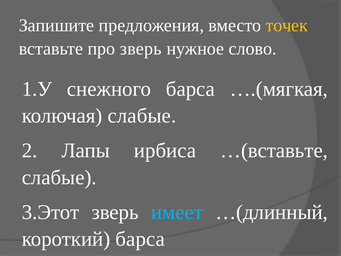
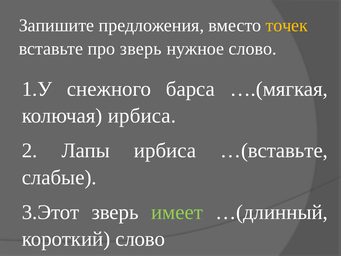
колючая слабые: слабые -> ирбиса (142, 116)
имеет colour: light blue -> light green (177, 212)
короткий барса: барса -> слово (140, 239)
